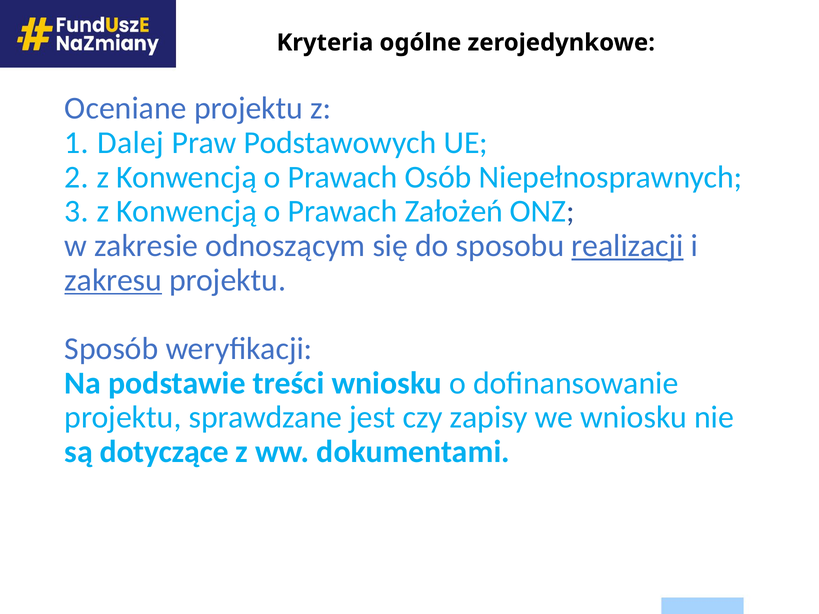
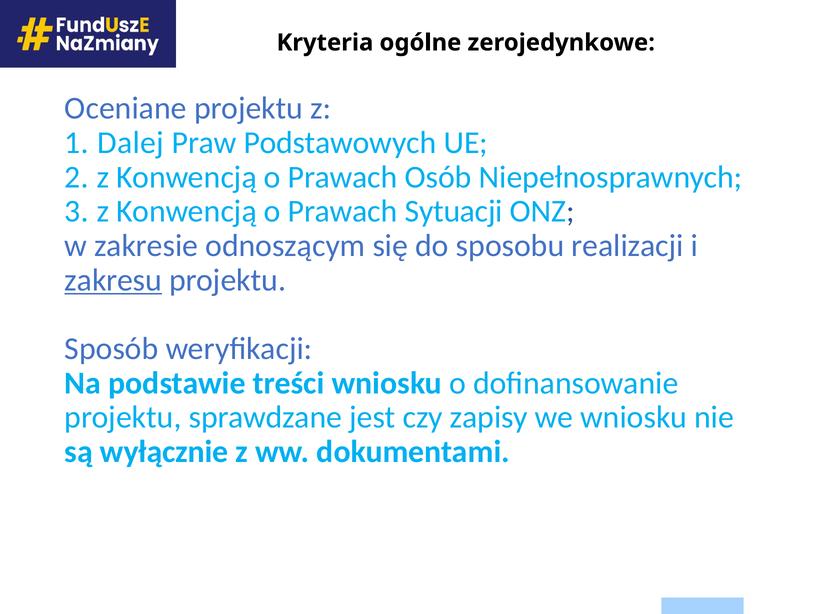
Założeń: Założeń -> Sytuacji (454, 211)
realizacji underline: present -> none (627, 246)
dotyczące: dotyczące -> wyłącznie (164, 452)
